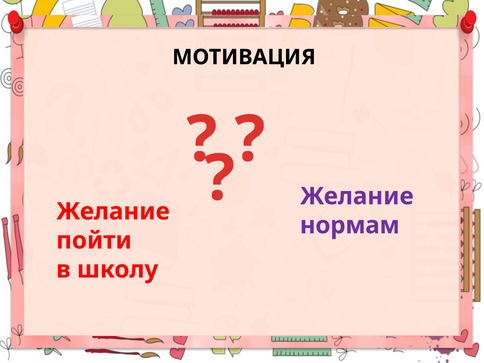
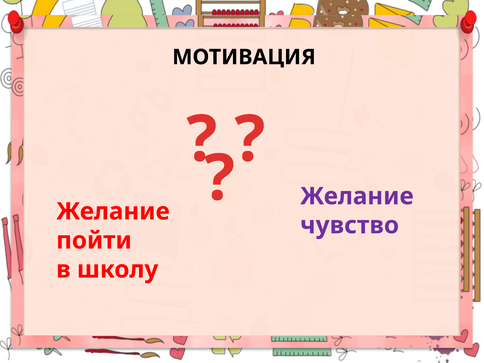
нормам: нормам -> чувство (350, 225)
